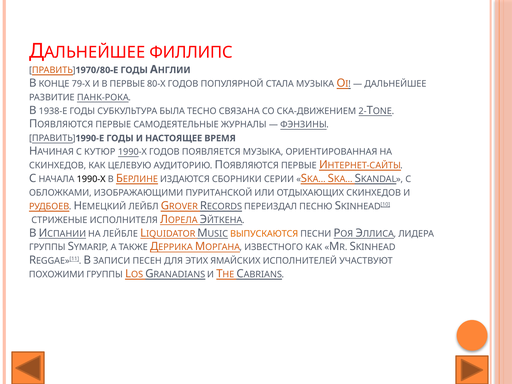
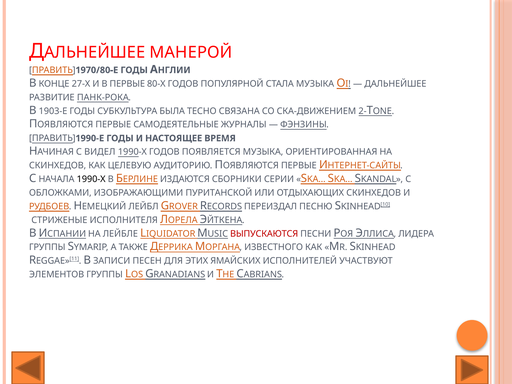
ФИЛЛИПС: ФИЛЛИПС -> МАНЕРОЙ (191, 52)
79-Х: 79-Х -> 27-Х (81, 84)
1938-Е: 1938-Е -> 1903-Е (53, 111)
КУТЮР: КУТЮР -> ВИДЕЛ (100, 152)
ВЫПУСКАЮТСЯ colour: orange -> red (264, 234)
ПОХОЖИМИ: ПОХОЖИМИ -> ЭЛЕМЕНТОВ (57, 275)
